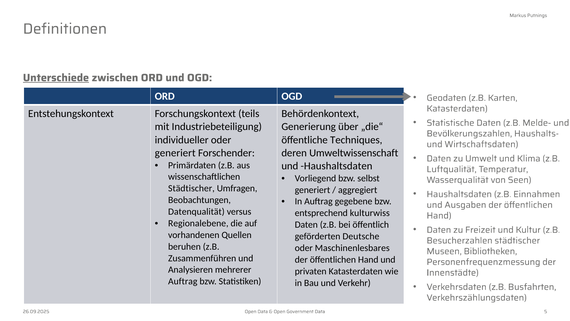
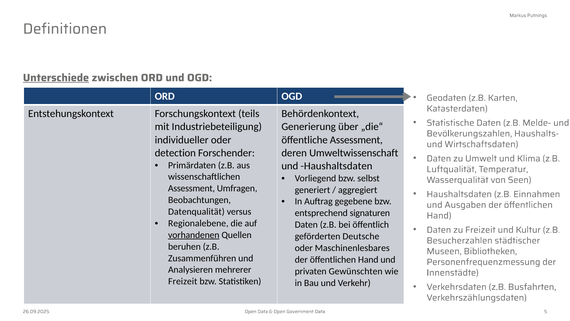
öffentliche Techniques: Techniques -> Assessment (356, 140)
generiert: generiert -> detection (175, 153)
Städtischer: Städtischer -> Assessment (191, 188)
kulturwiss: kulturwiss -> signaturen (370, 213)
vorhandenen underline: none -> present (194, 235)
privaten Katasterdaten: Katasterdaten -> Gewünschten (356, 271)
Auftrag: Auftrag -> Freizeit (183, 281)
